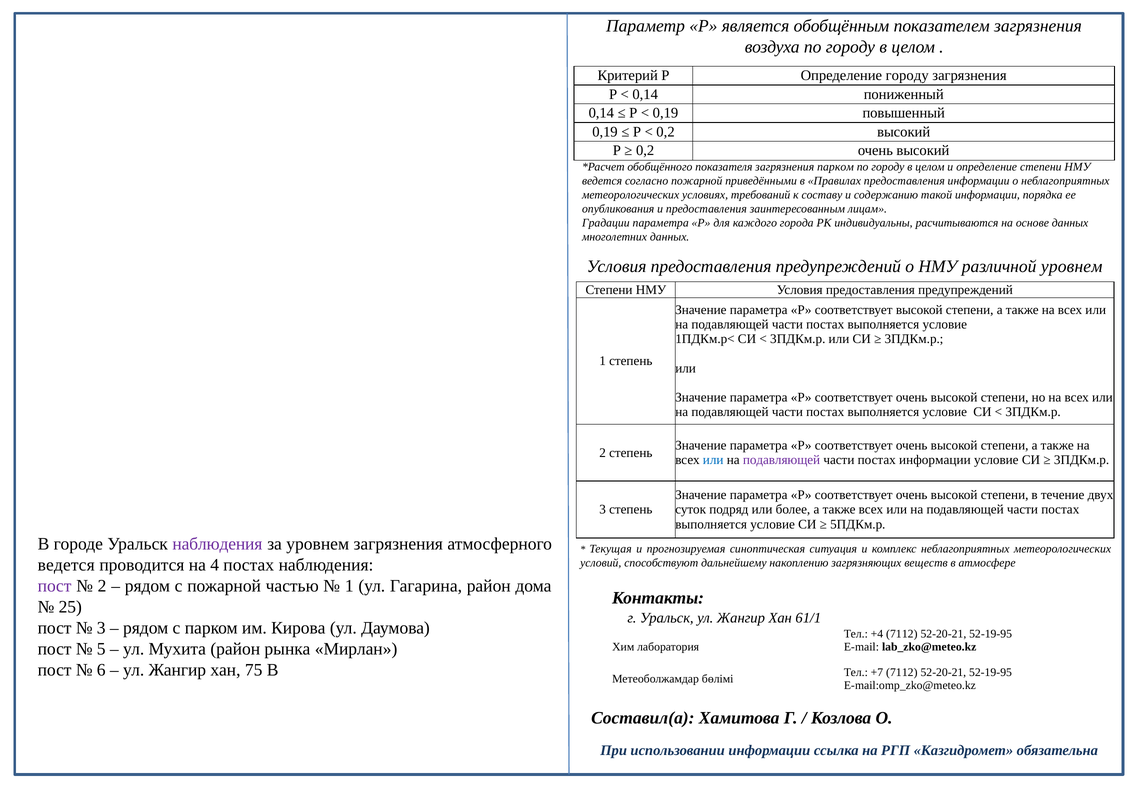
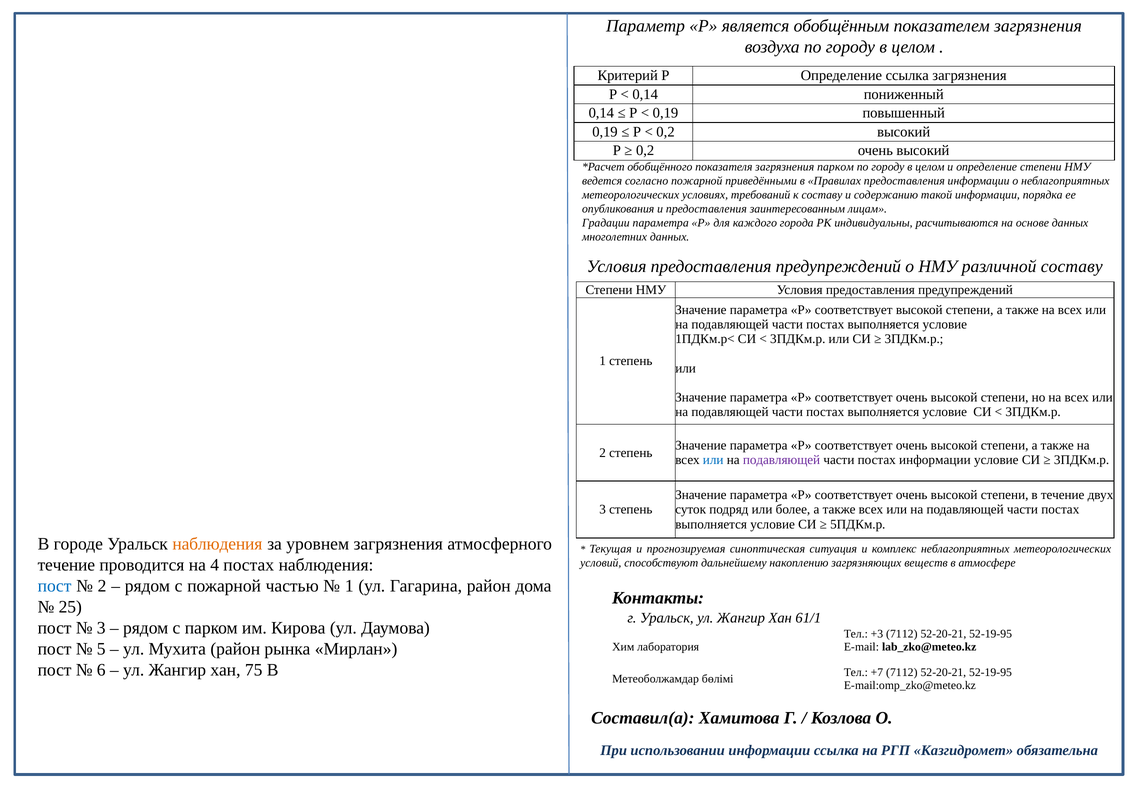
Определение городу: городу -> ссылка (907, 75)
различной уровнем: уровнем -> составу (1072, 266)
наблюдения colour: purple -> orange (217, 544)
ведется: ведется -> течение (66, 565)
пост colour: purple -> blue (55, 586)
+4: +4 -> +3 (877, 634)
